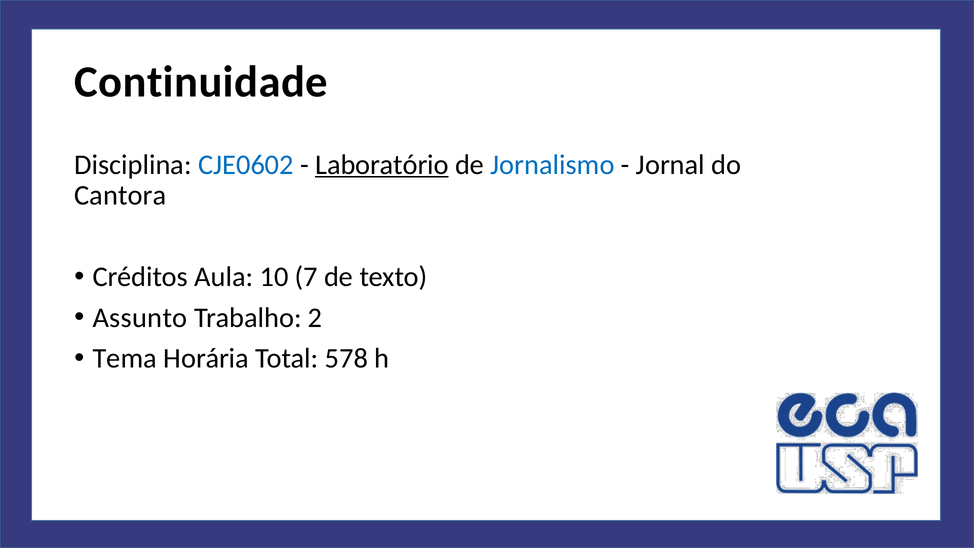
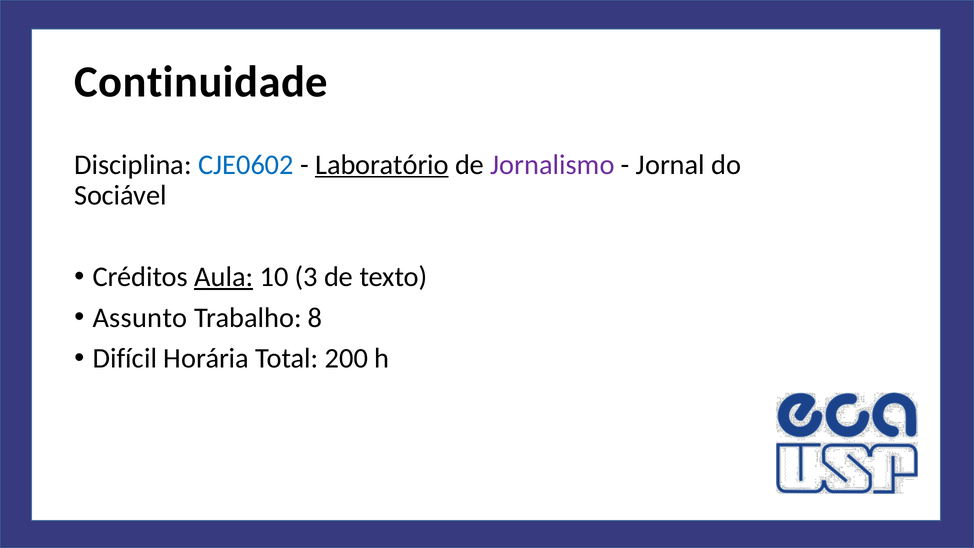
Jornalismo colour: blue -> purple (553, 165)
Cantora: Cantora -> Sociável (120, 195)
Aula underline: none -> present (224, 277)
7: 7 -> 3 (306, 277)
2: 2 -> 8 (315, 318)
Tema: Tema -> Difícil (125, 358)
578: 578 -> 200 (346, 358)
